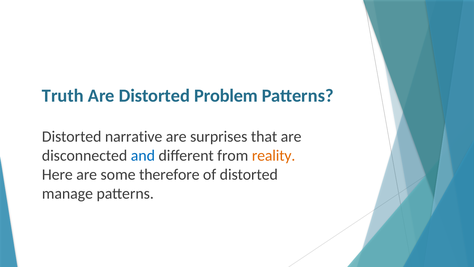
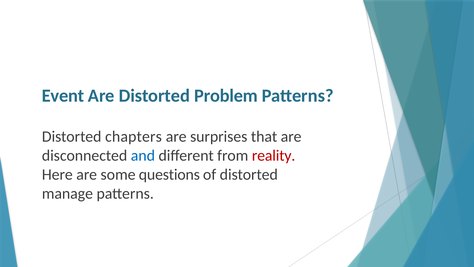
Truth: Truth -> Event (63, 96)
narrative: narrative -> chapters (134, 136)
reality colour: orange -> red (274, 155)
therefore: therefore -> questions (169, 174)
